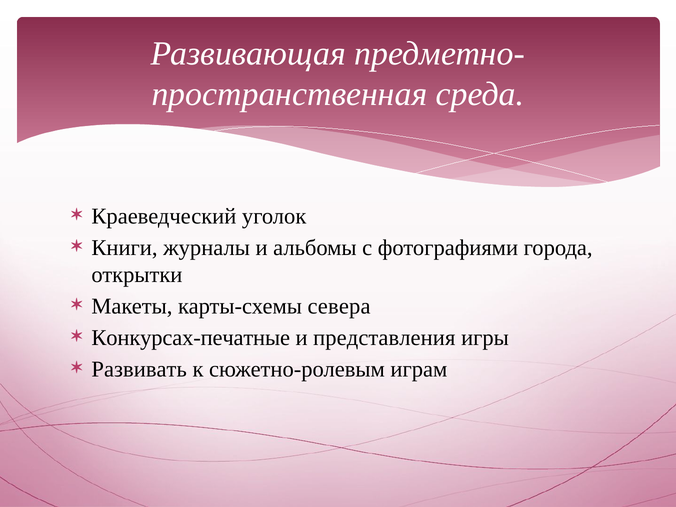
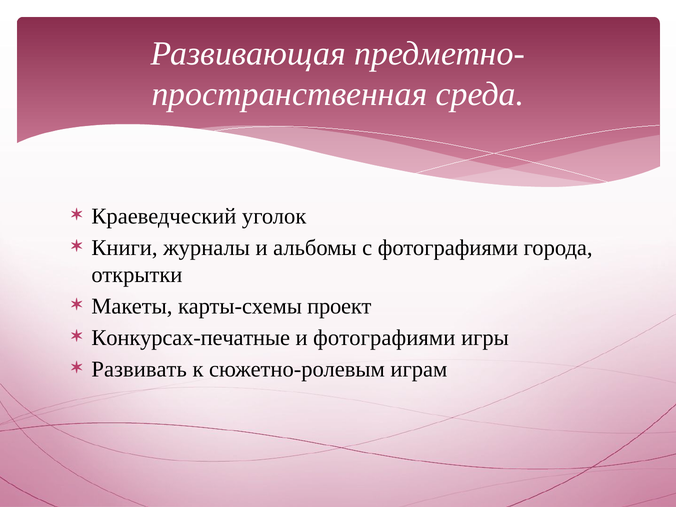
севера: севера -> проект (339, 306)
и представления: представления -> фотографиями (384, 338)
